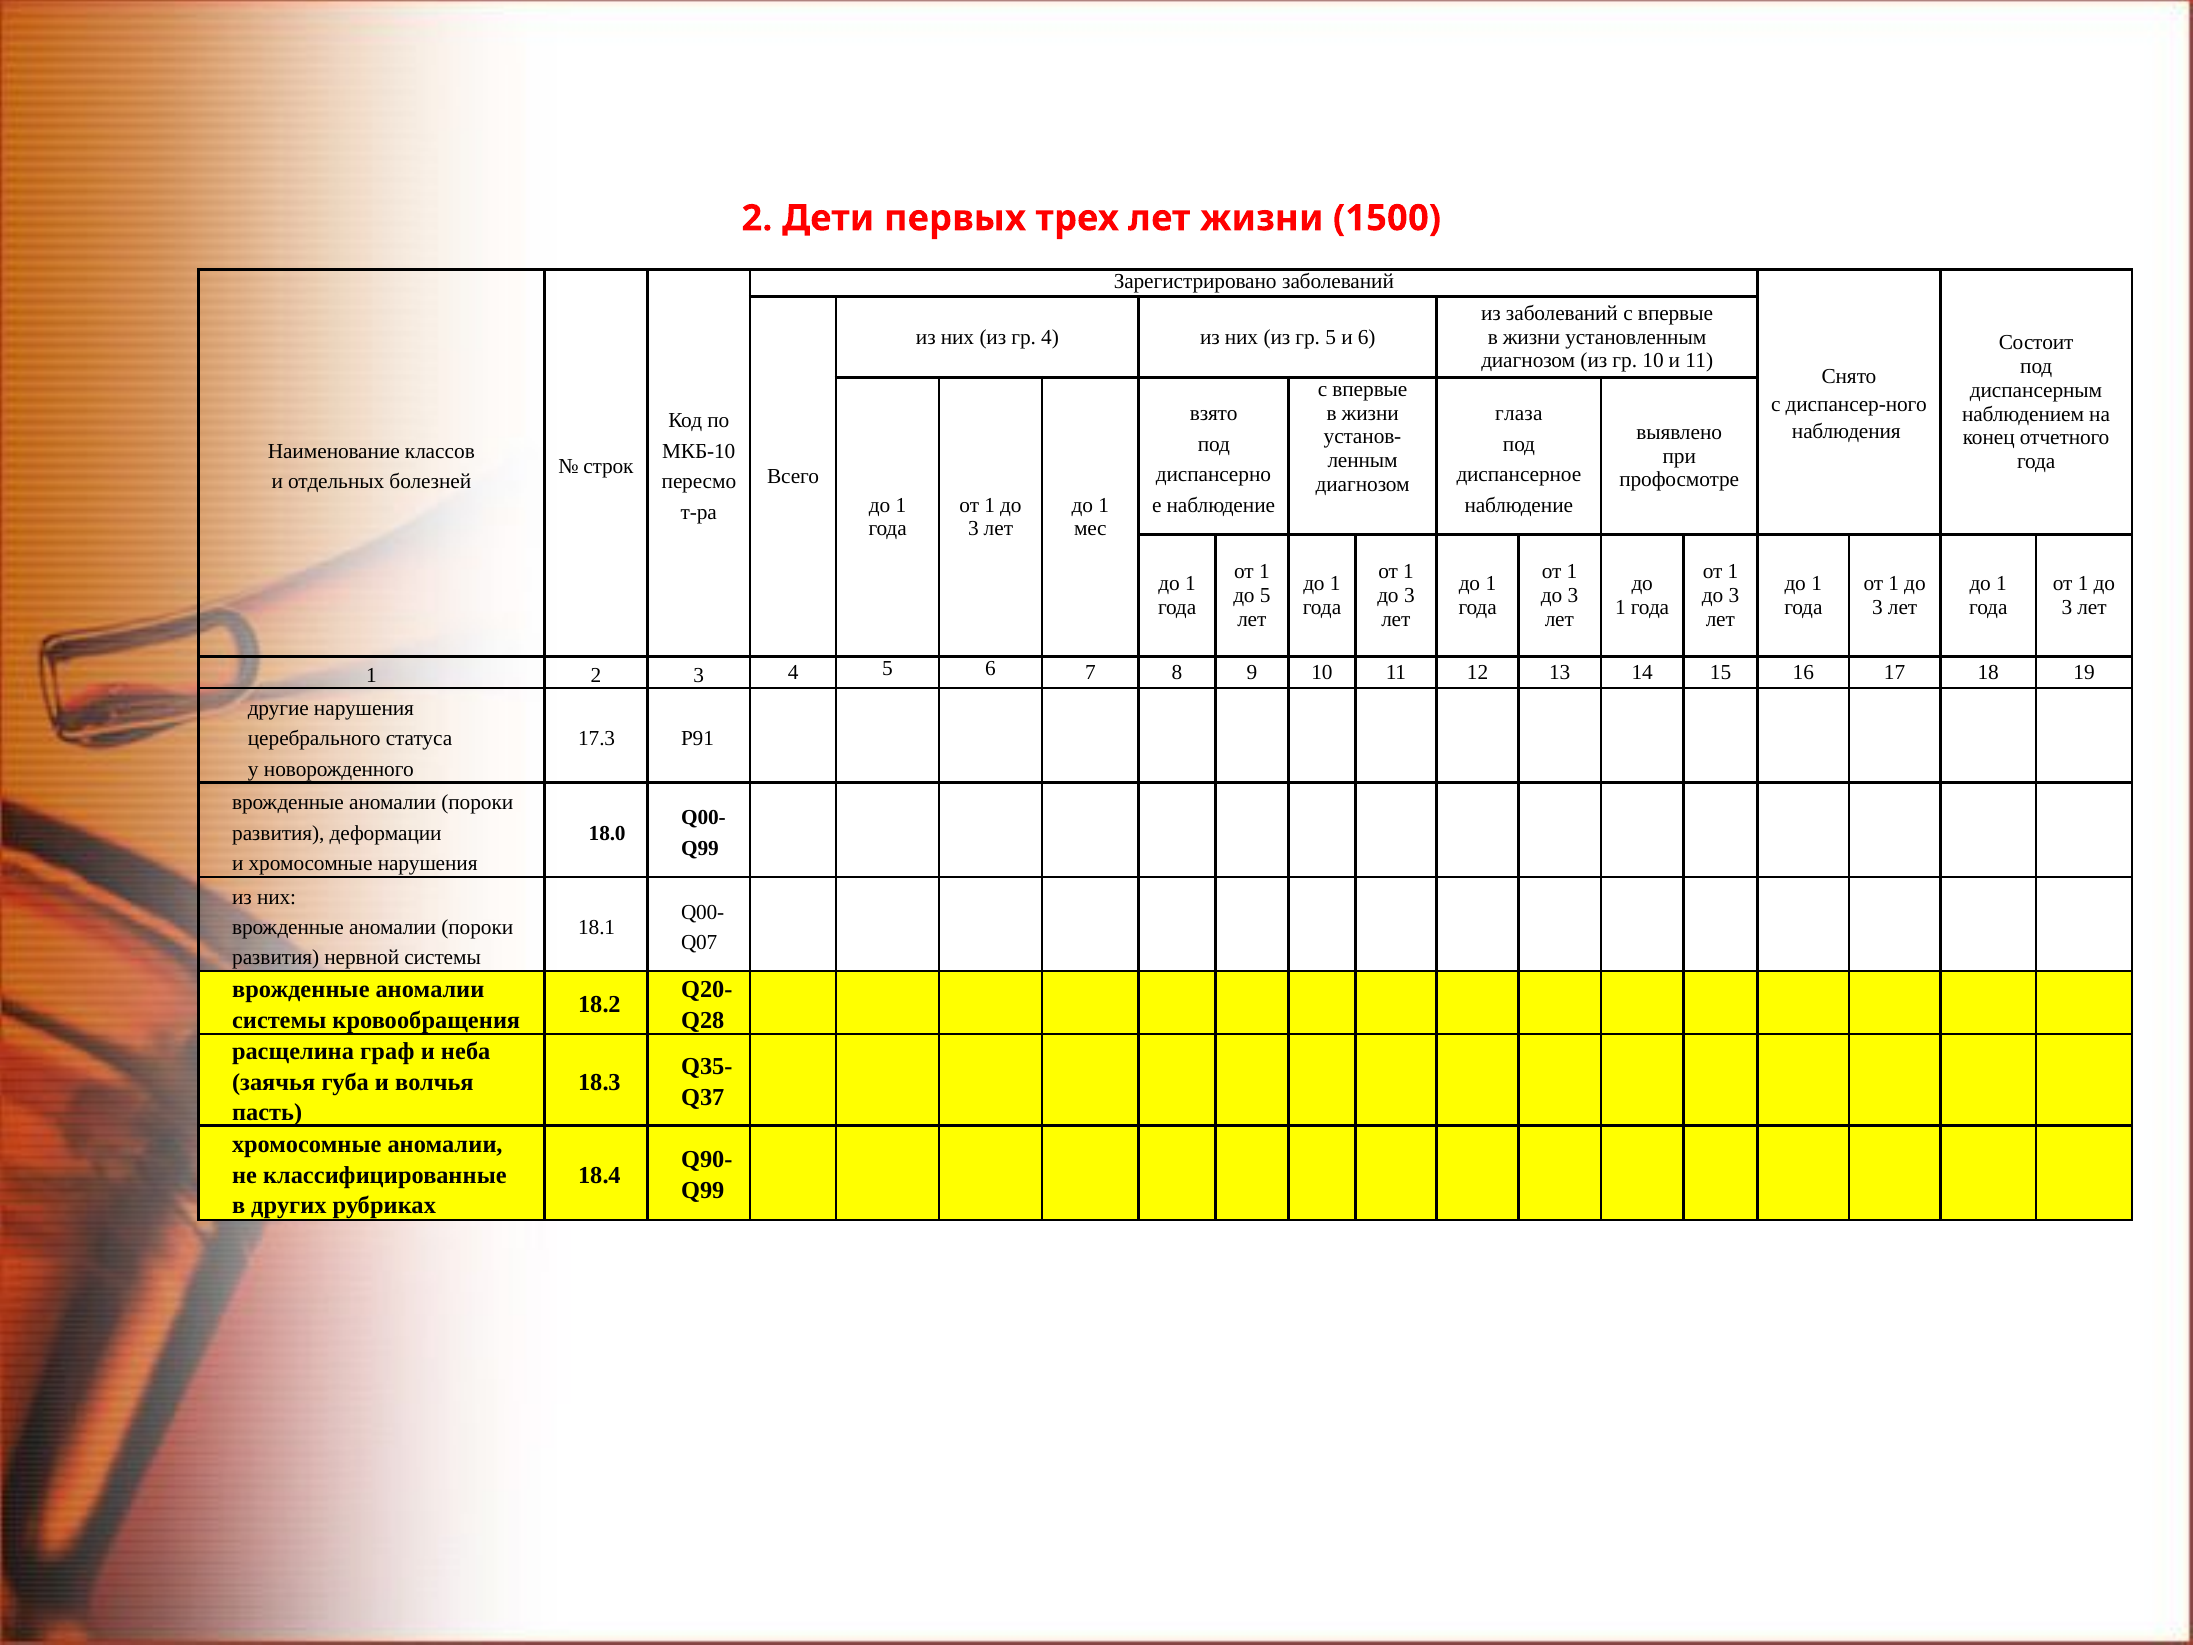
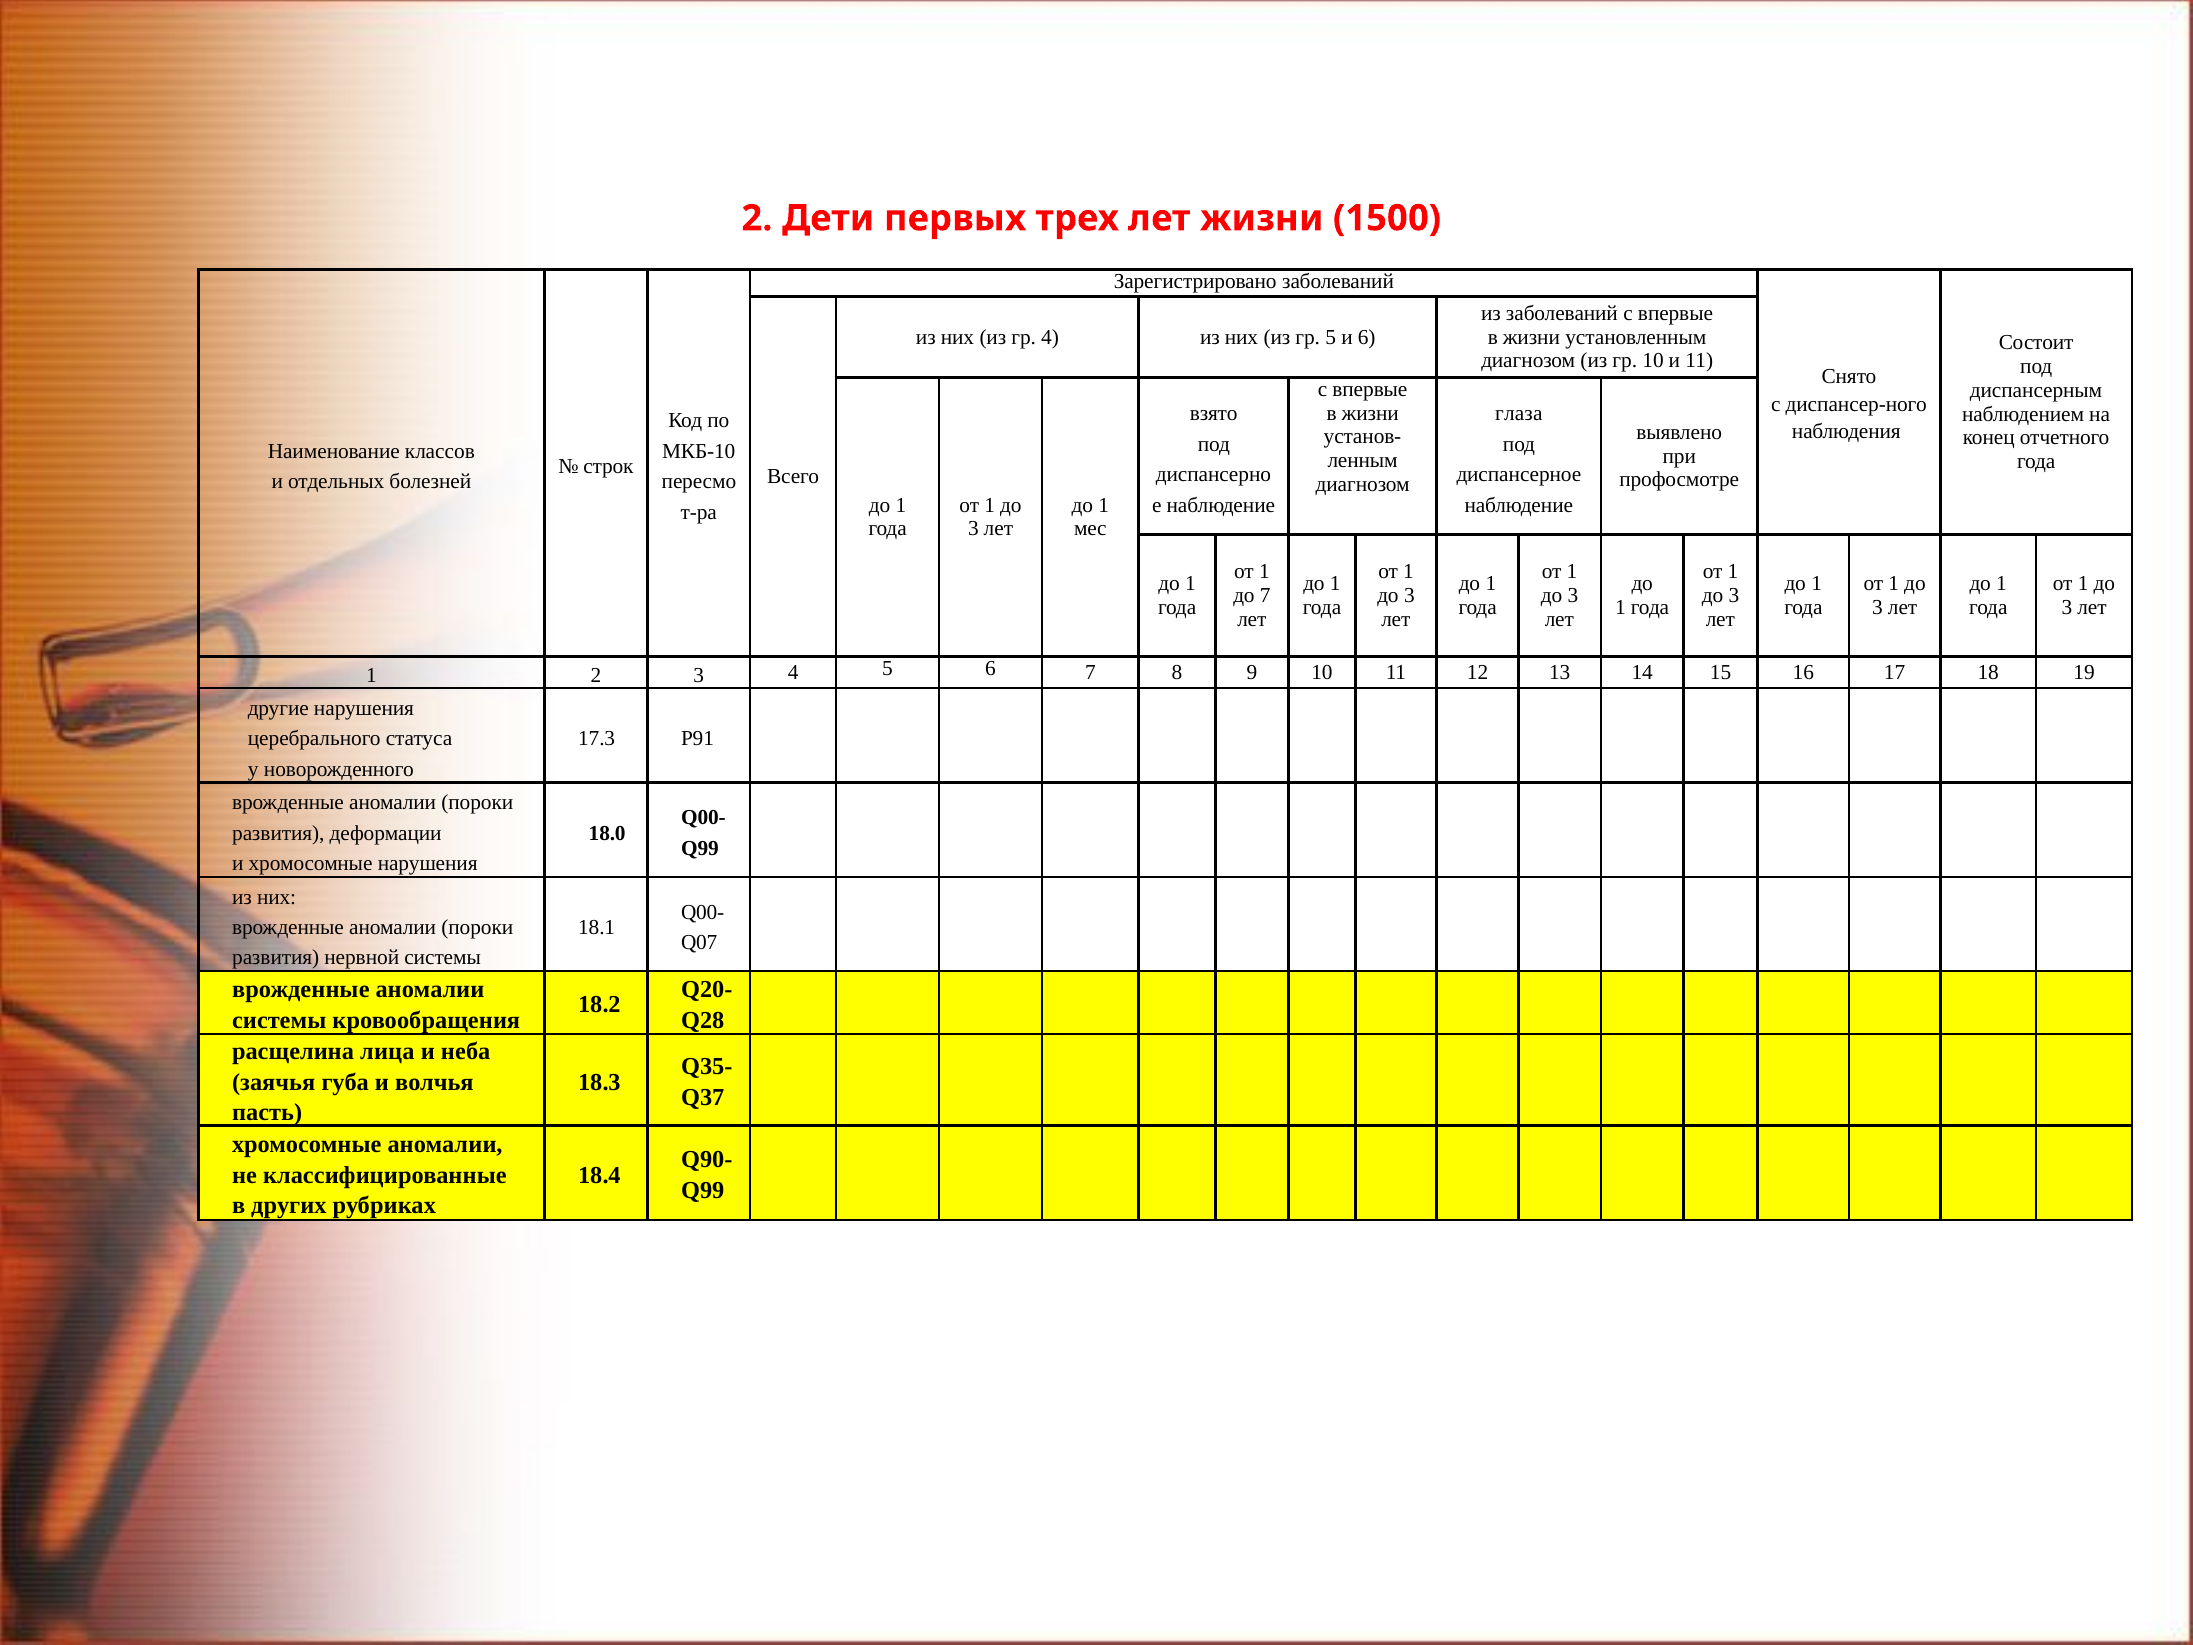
до 5: 5 -> 7 (1265, 596)
граф: граф -> лица (387, 1051)
